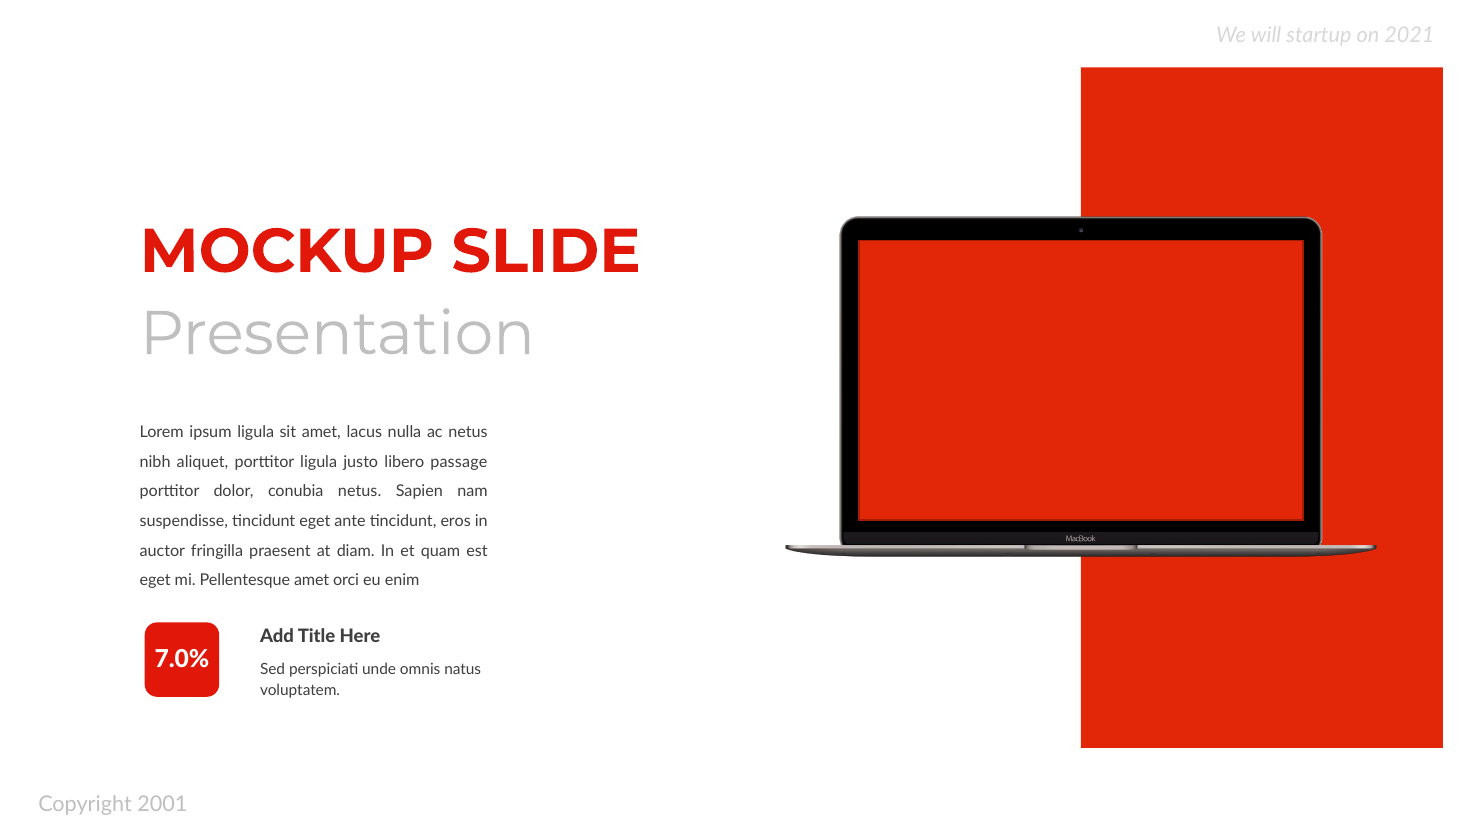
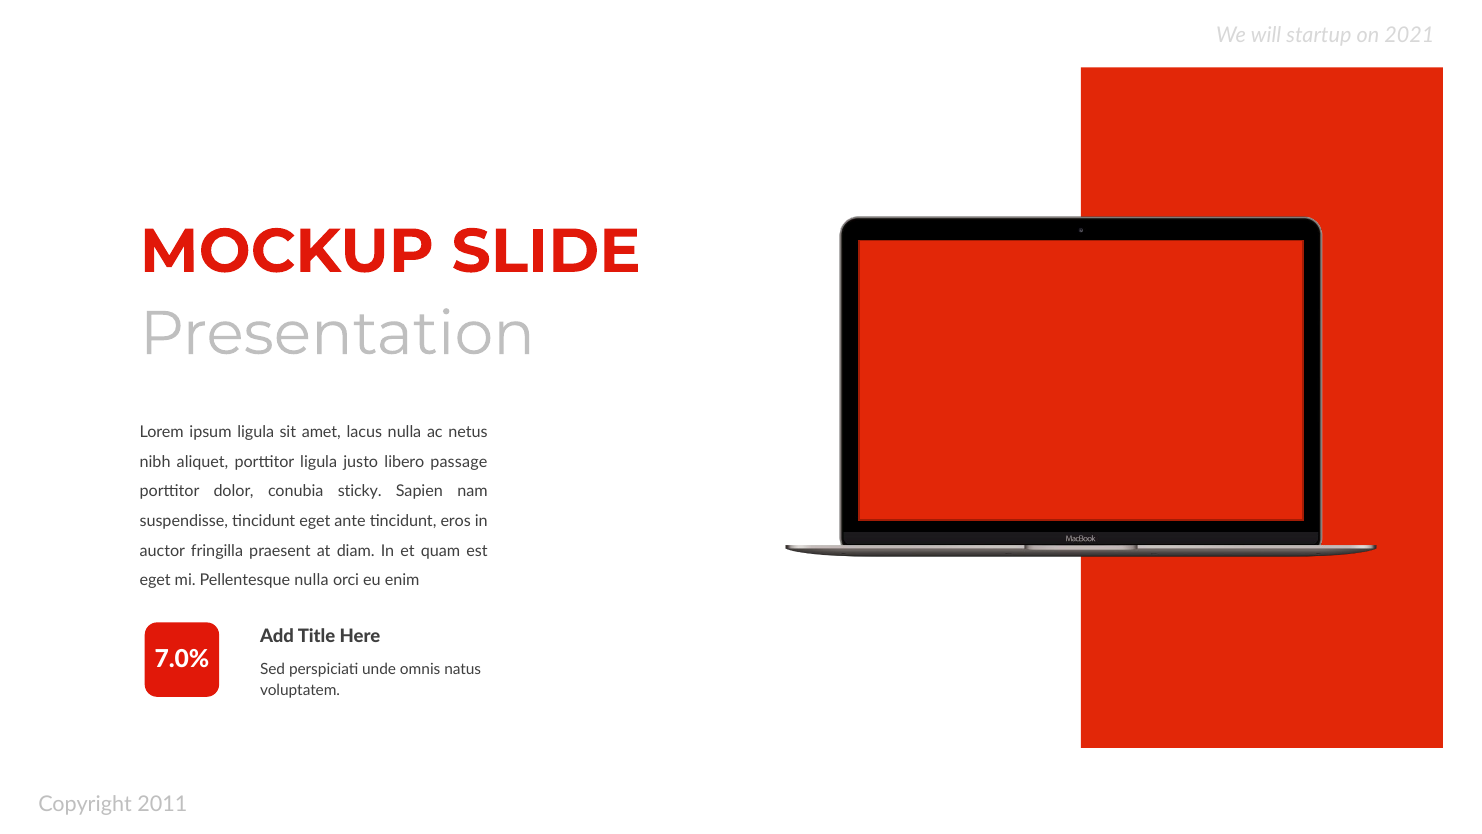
conubia netus: netus -> sticky (360, 491)
Pellentesque amet: amet -> nulla (311, 580)
2001: 2001 -> 2011 (162, 804)
